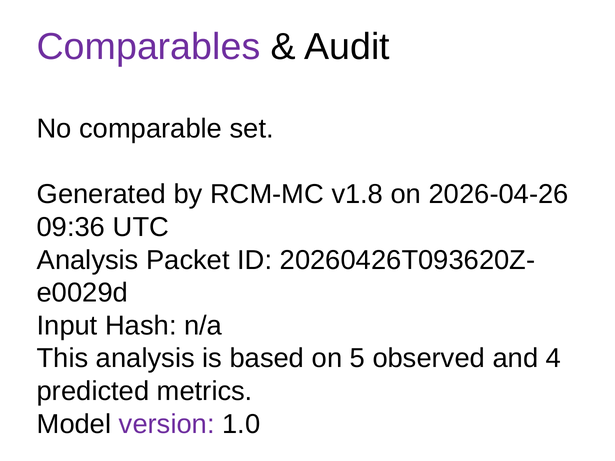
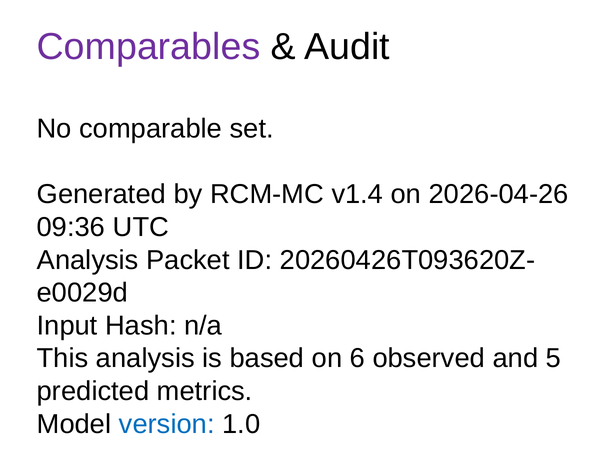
v1.8: v1.8 -> v1.4 (357, 195)
5: 5 -> 6 (357, 359)
4: 4 -> 5 (554, 359)
version colour: purple -> blue (167, 424)
